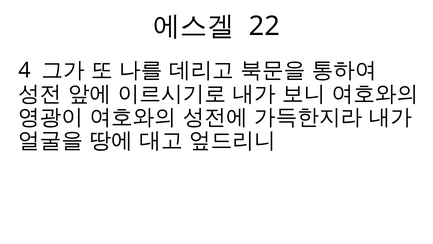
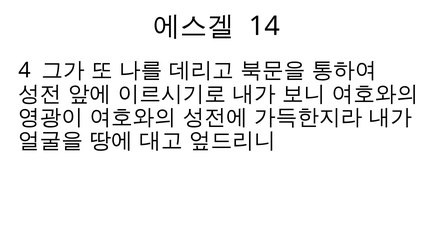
22: 22 -> 14 (264, 26)
